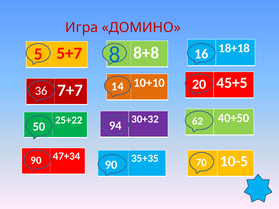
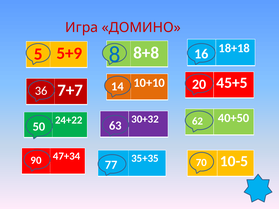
5+7: 5+7 -> 5+9 (69, 53)
25+22: 25+22 -> 24+22 (69, 120)
94: 94 -> 63 (115, 126)
90 90: 90 -> 77 (111, 165)
